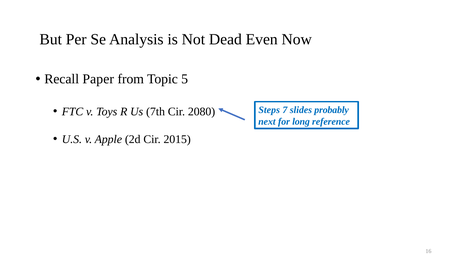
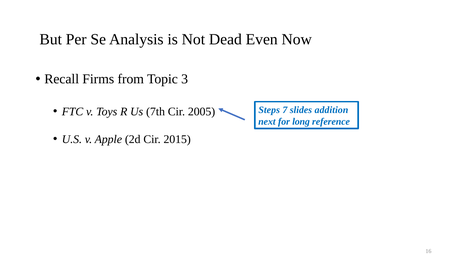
Paper: Paper -> Firms (98, 79)
5: 5 -> 3 (185, 79)
probably: probably -> addition (331, 110)
2080: 2080 -> 2005 (202, 111)
